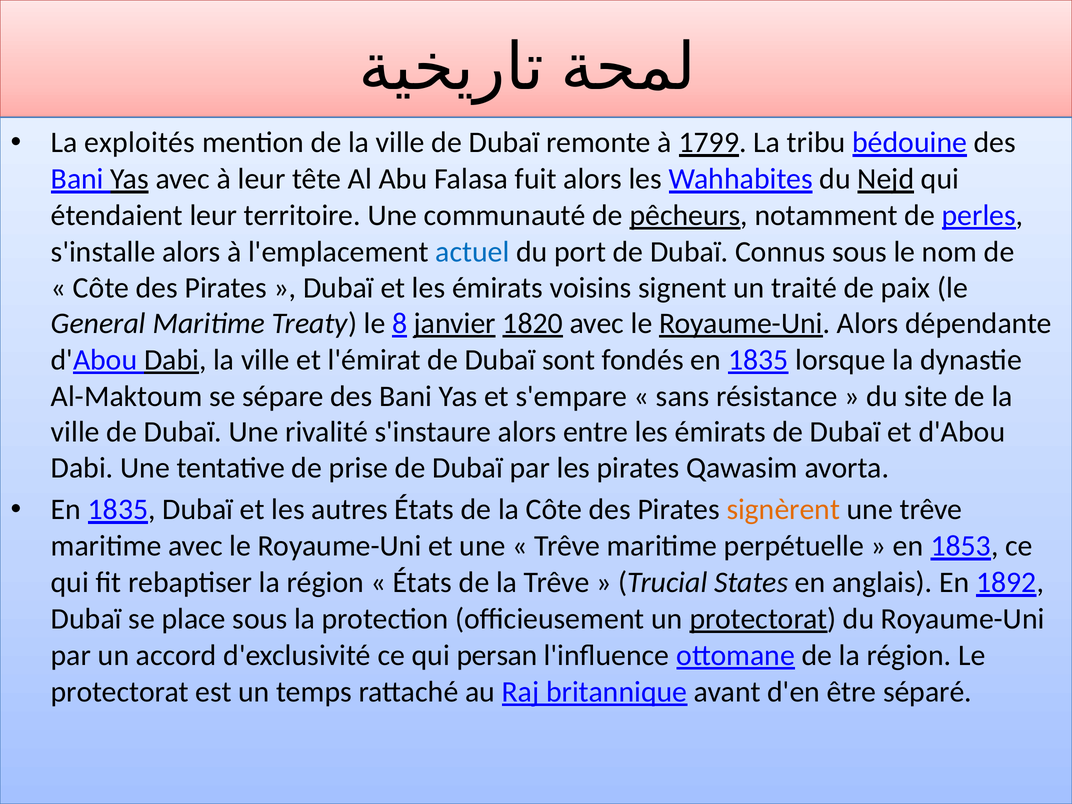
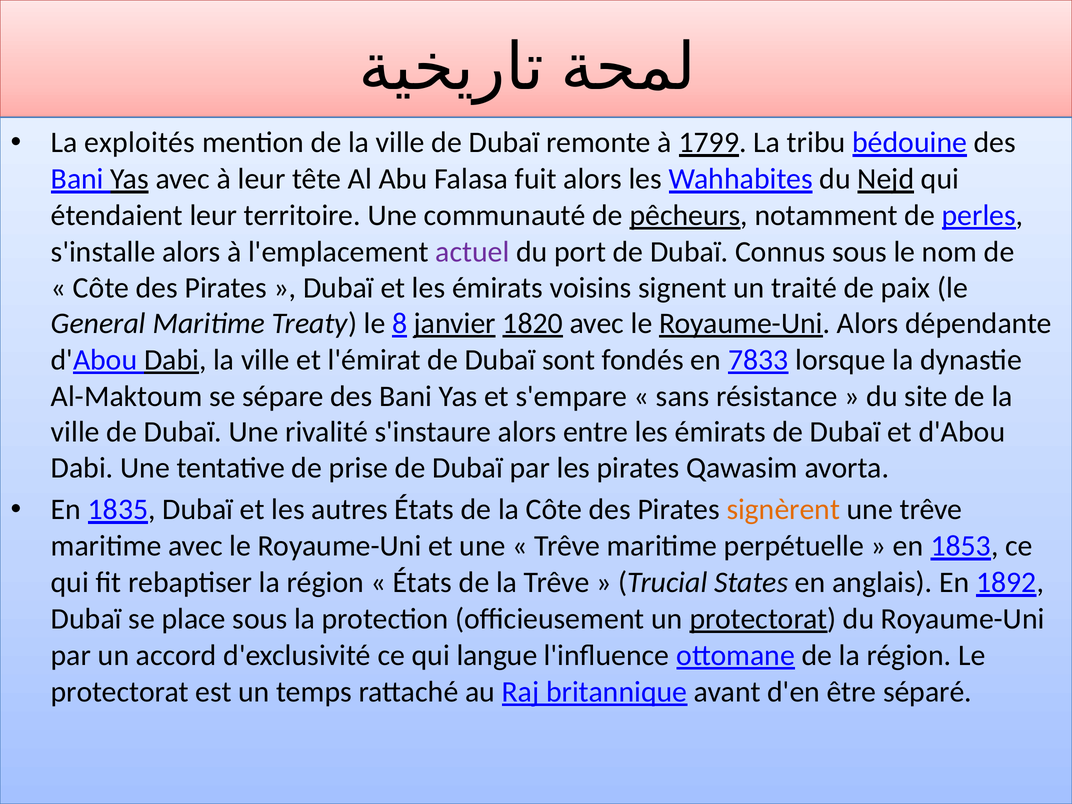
actuel colour: blue -> purple (472, 252)
fondés en 1835: 1835 -> 7833 (758, 360)
persan: persan -> langue (497, 655)
